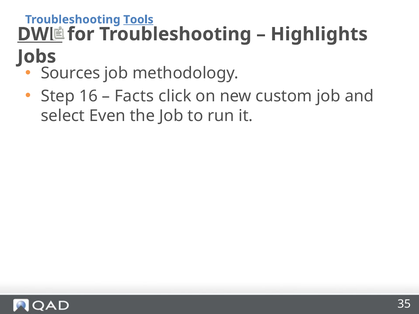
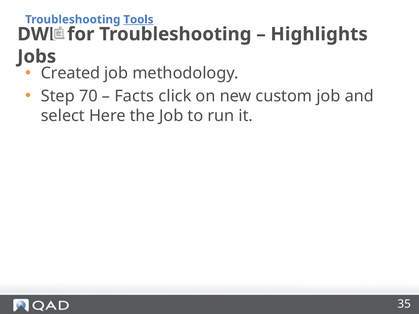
DWD underline: present -> none (40, 34)
Sources: Sources -> Created (70, 73)
16: 16 -> 70 (88, 96)
Even: Even -> Here (107, 116)
